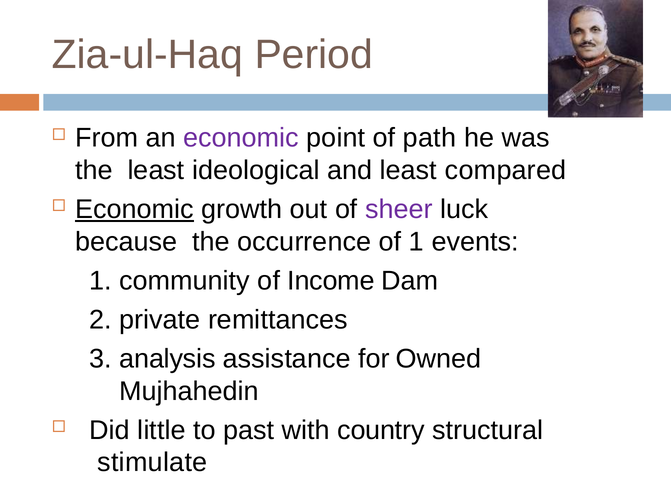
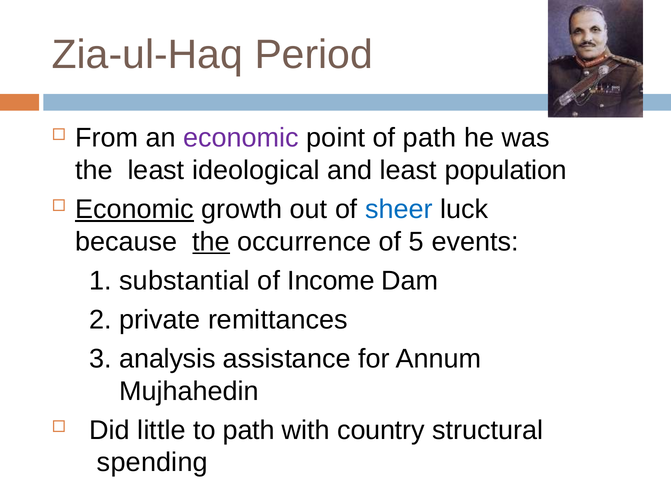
compared: compared -> population (506, 171)
sheer colour: purple -> blue (399, 210)
the underline: none -> present (211, 242)
of 1: 1 -> 5 (416, 242)
community: community -> substantial (185, 281)
Owned: Owned -> Annum (439, 359)
to past: past -> path (249, 430)
stimulate: stimulate -> spending (152, 463)
